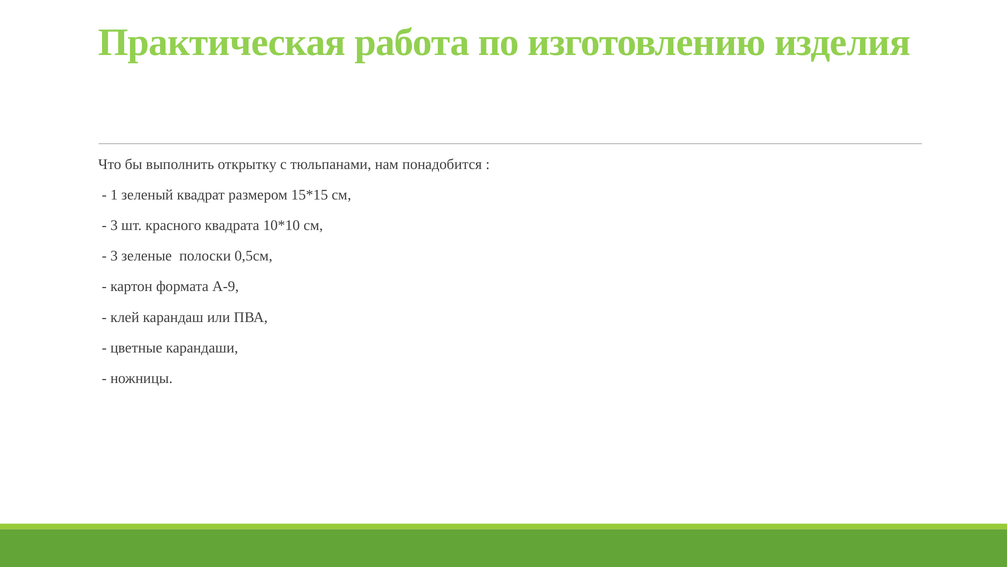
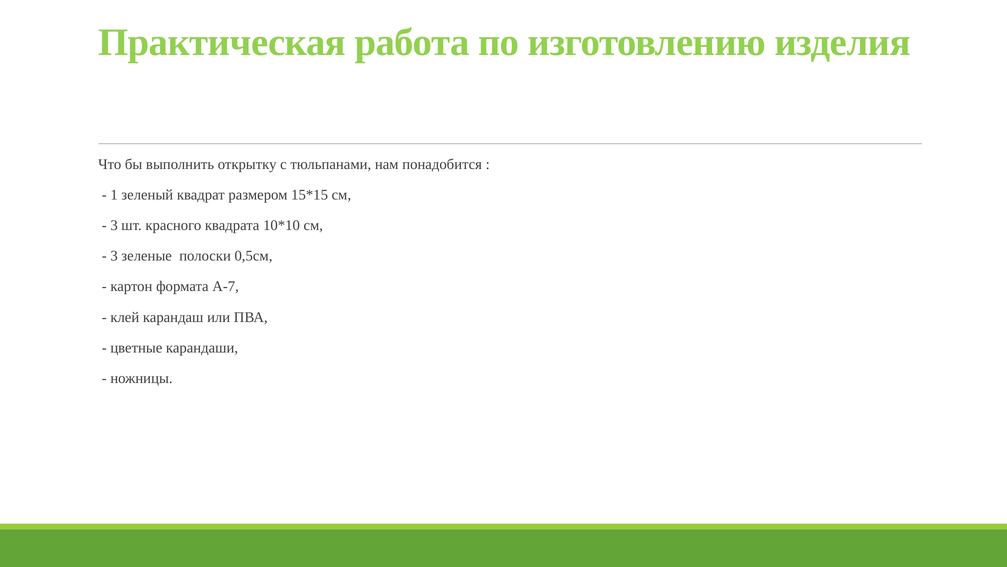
А-9: А-9 -> А-7 (226, 286)
